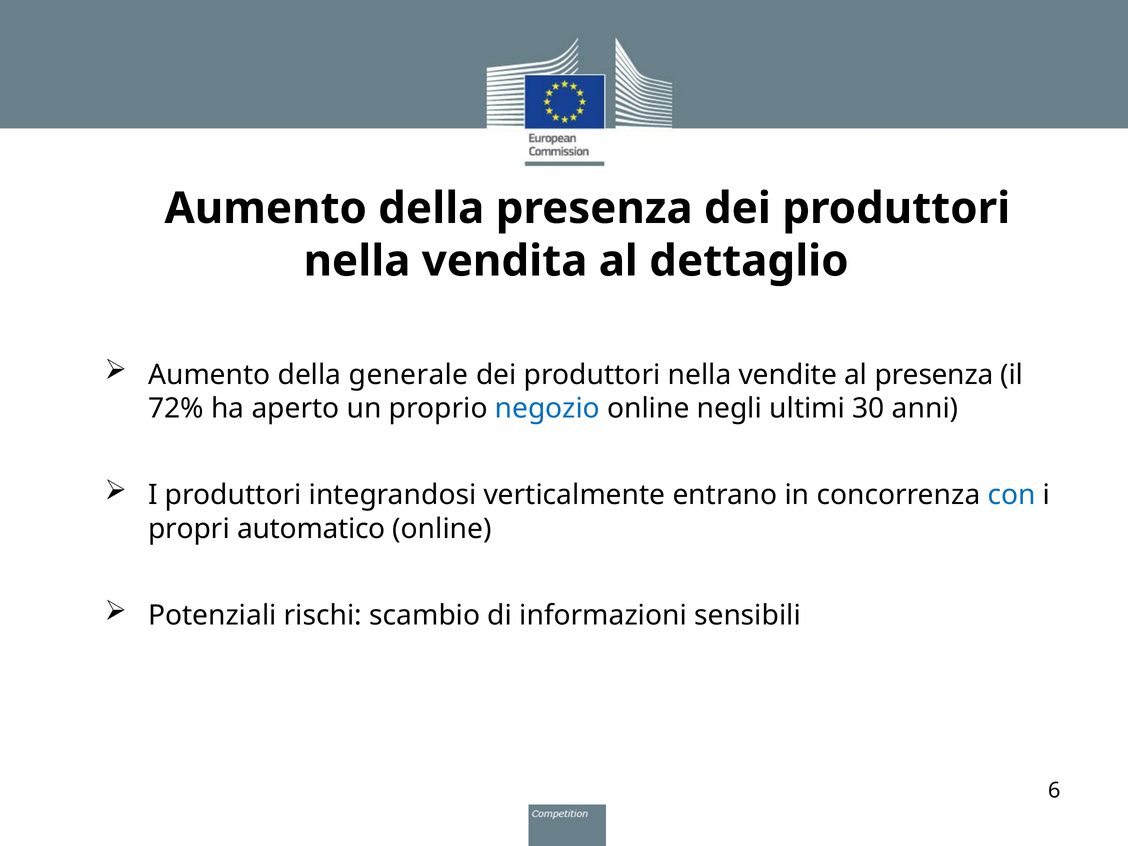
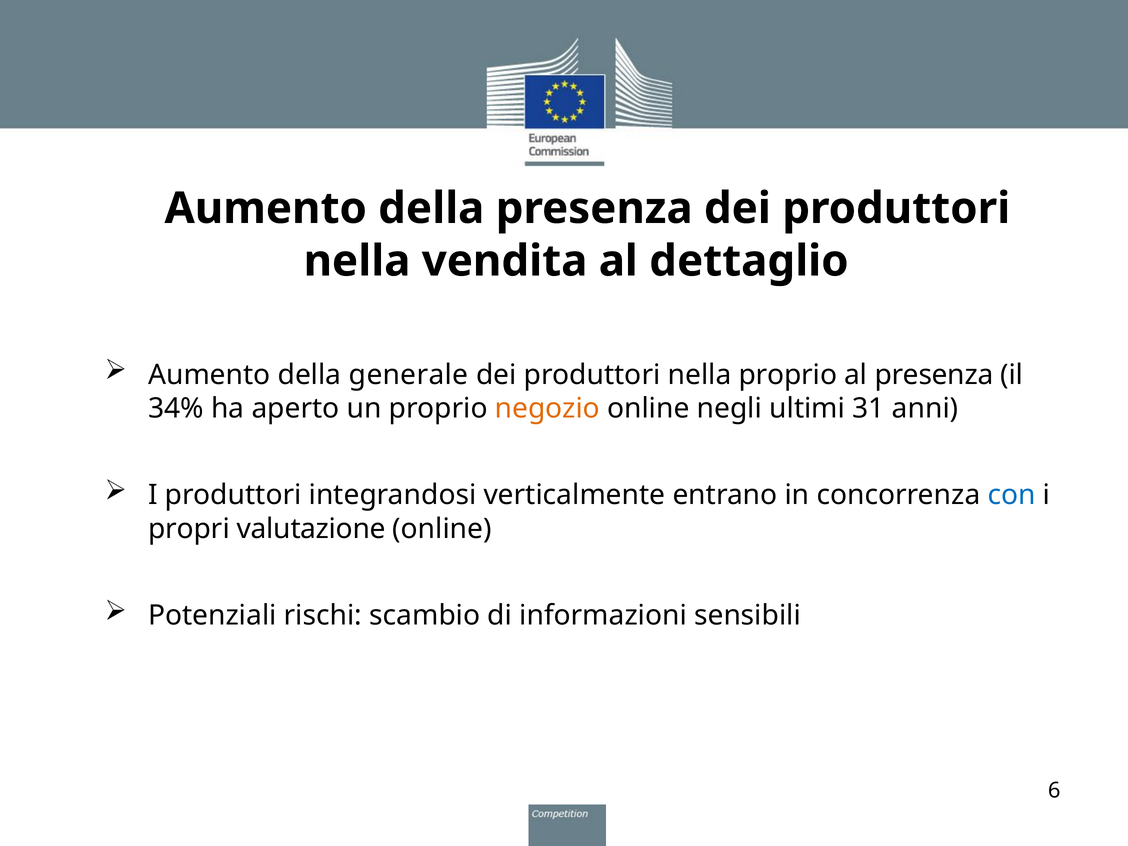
nella vendite: vendite -> proprio (788, 375)
72%: 72% -> 34% (176, 409)
negozio colour: blue -> orange (547, 409)
30: 30 -> 31 (868, 409)
automatico: automatico -> valutazione (311, 529)
